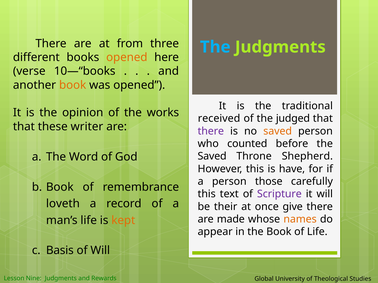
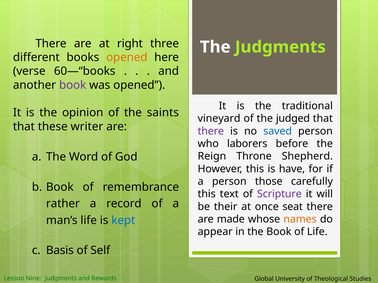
from: from -> right (130, 44)
The colour: light blue -> white (215, 47)
10—“books: 10—“books -> 60—“books (85, 71)
book colour: orange -> purple (73, 85)
works: works -> saints (163, 113)
received: received -> vineyard (219, 119)
saved colour: orange -> blue (278, 131)
counted: counted -> laborers (247, 144)
Saved: Saved -> Reign (212, 156)
loveth: loveth -> rather (63, 204)
give: give -> seat (293, 207)
kept colour: orange -> blue (123, 221)
of Will: Will -> Self (100, 251)
